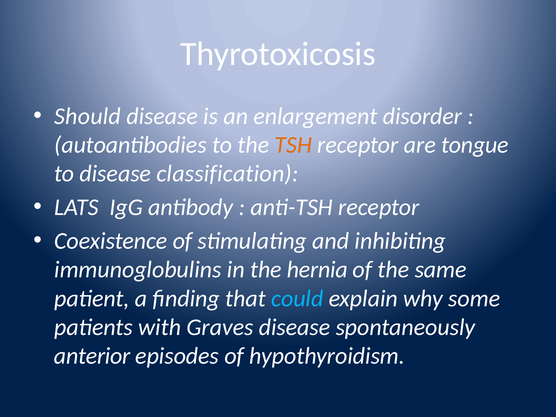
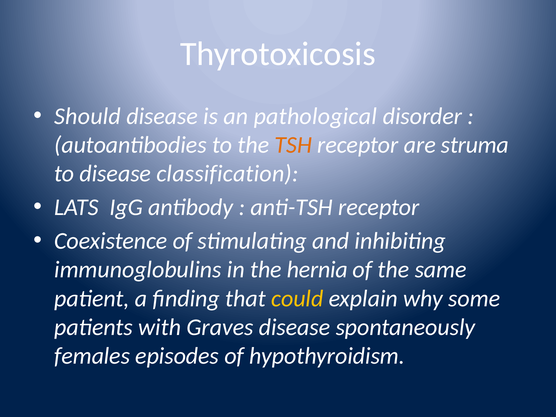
enlargement: enlargement -> pathological (315, 116)
tongue: tongue -> struma (475, 145)
could colour: light blue -> yellow (297, 298)
anterior: anterior -> females (92, 356)
